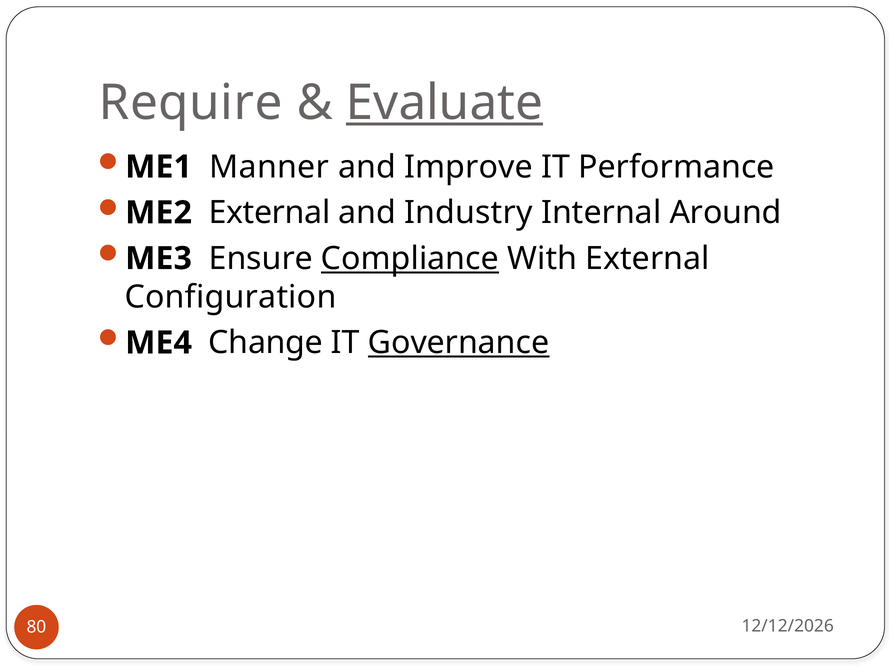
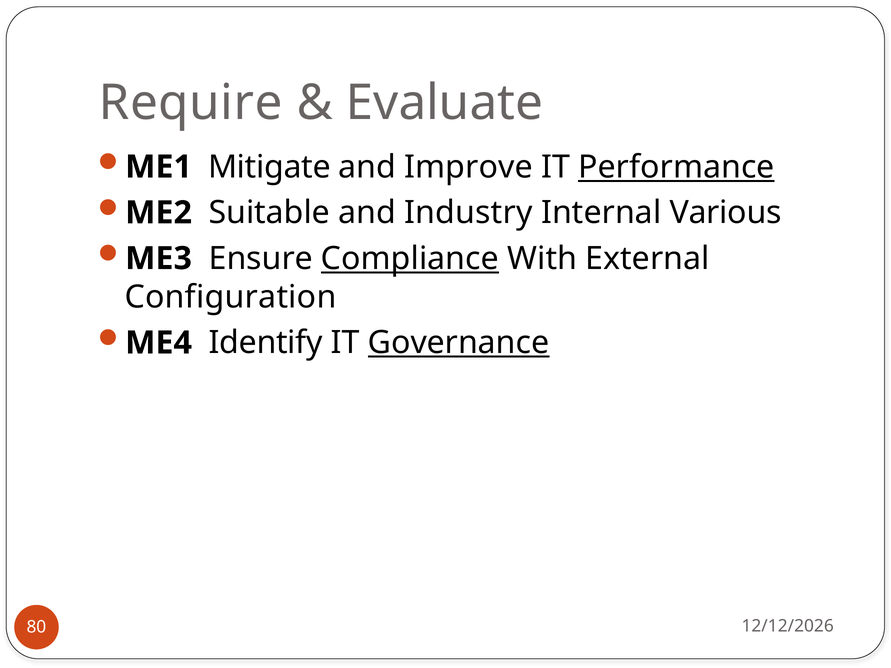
Evaluate underline: present -> none (444, 103)
Manner: Manner -> Mitigate (270, 167)
Performance underline: none -> present (676, 167)
ME2 External: External -> Suitable (269, 213)
Around: Around -> Various (726, 213)
Change: Change -> Identify (266, 343)
